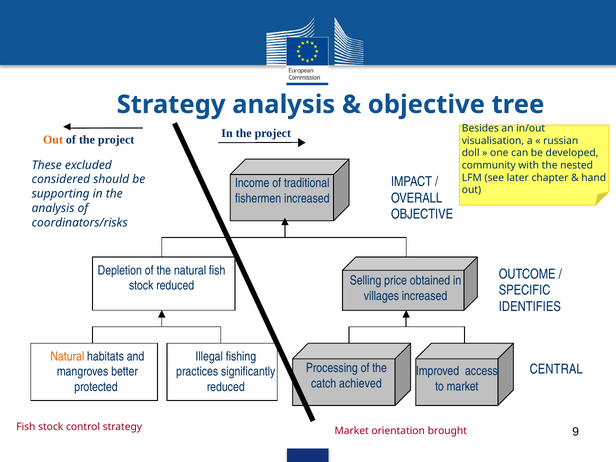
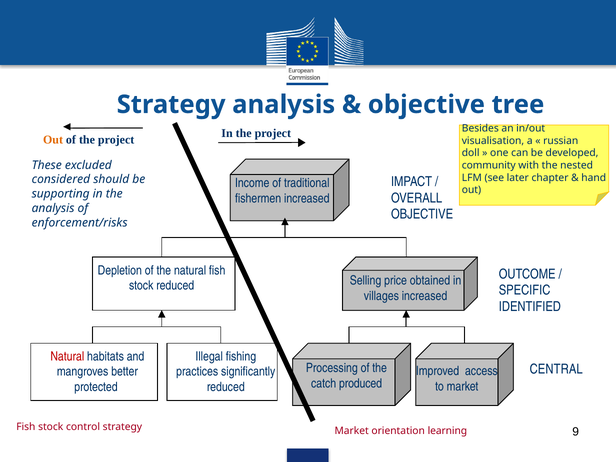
coordinators/risks: coordinators/risks -> enforcement/risks (80, 223)
IDENTIFIES: IDENTIFIES -> IDENTIFIED (530, 307)
Natural colour: orange -> red (67, 356)
achieved: achieved -> produced (361, 383)
brought: brought -> learning (447, 431)
